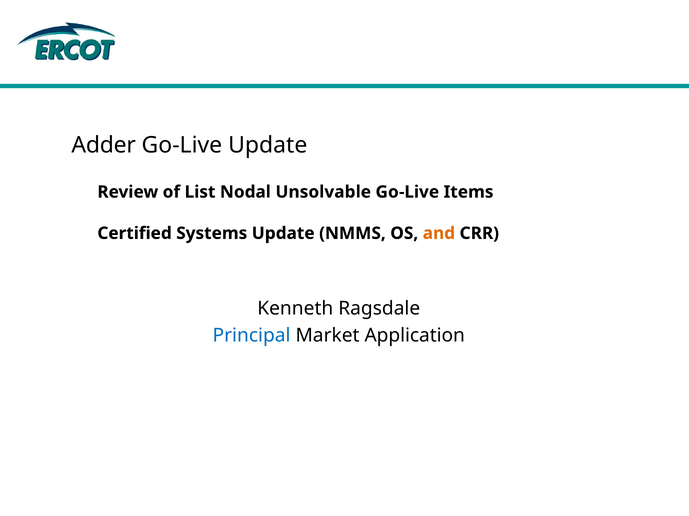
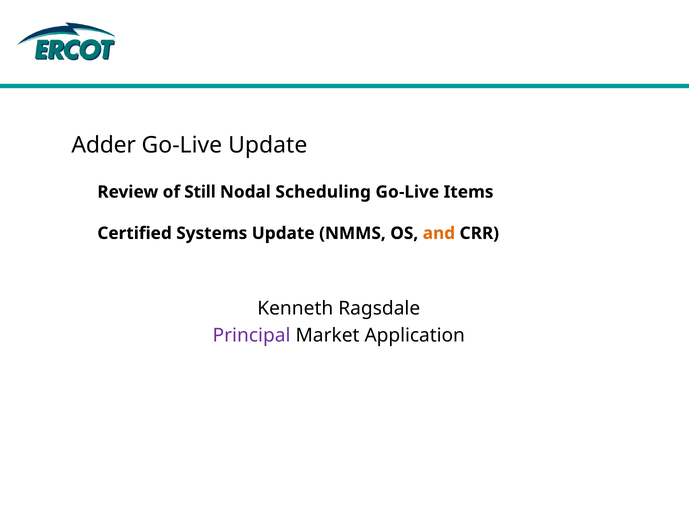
List: List -> Still (200, 192)
Unsolvable: Unsolvable -> Scheduling (323, 192)
Principal colour: blue -> purple (252, 336)
